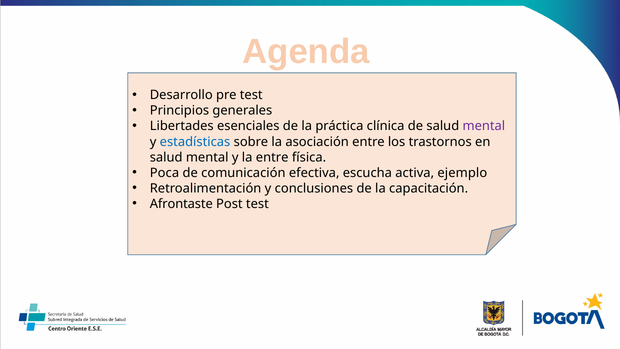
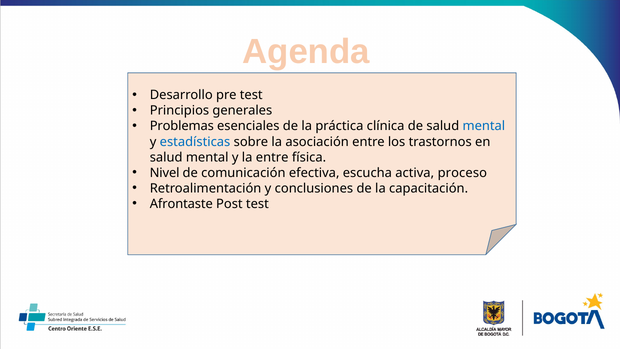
Libertades: Libertades -> Problemas (182, 126)
mental colour: purple -> blue (484, 126)
Poca: Poca -> Nivel (165, 173)
ejemplo: ejemplo -> proceso (462, 173)
